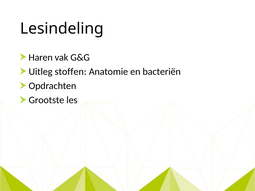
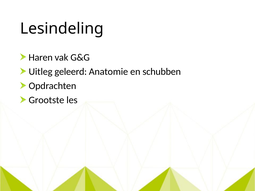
stoffen: stoffen -> geleerd (71, 72)
bacteriën: bacteriën -> schubben (162, 72)
